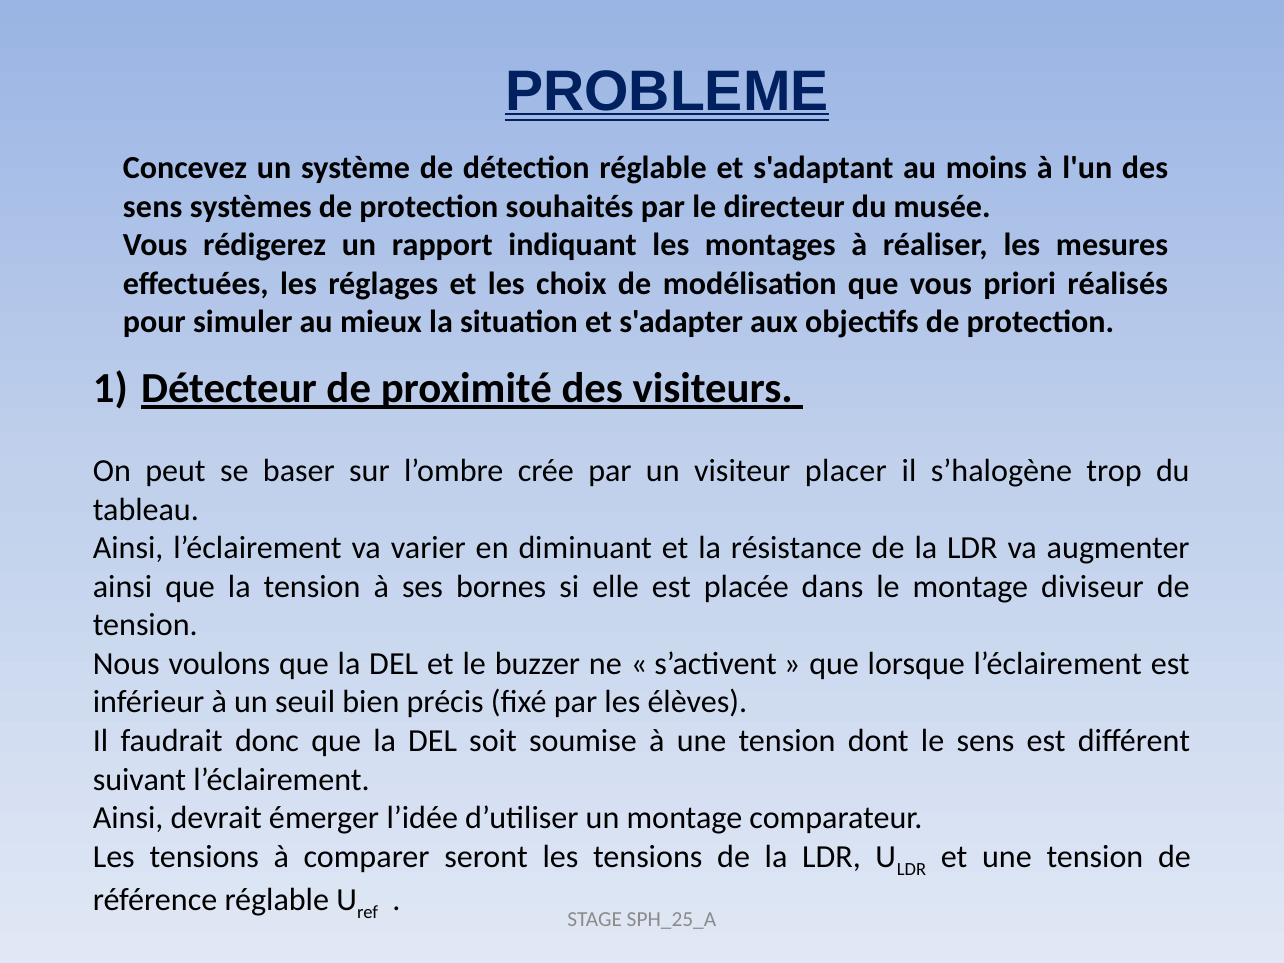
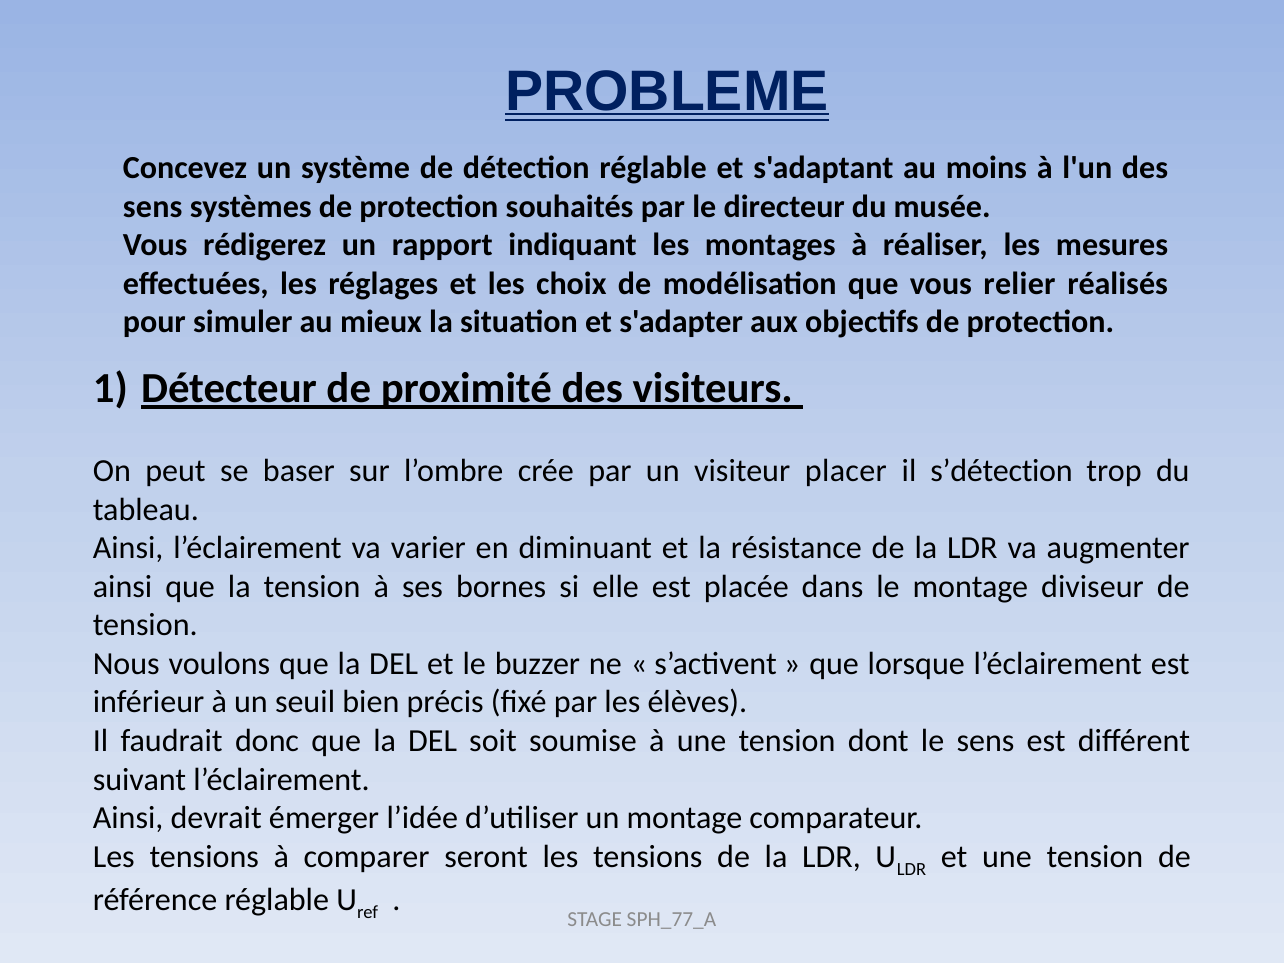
priori: priori -> relier (1019, 284)
s’halogène: s’halogène -> s’détection (1002, 471)
SPH_25_A: SPH_25_A -> SPH_77_A (671, 919)
